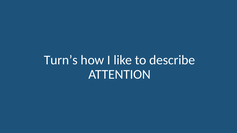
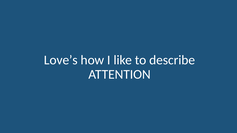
Turn’s: Turn’s -> Love’s (61, 60)
